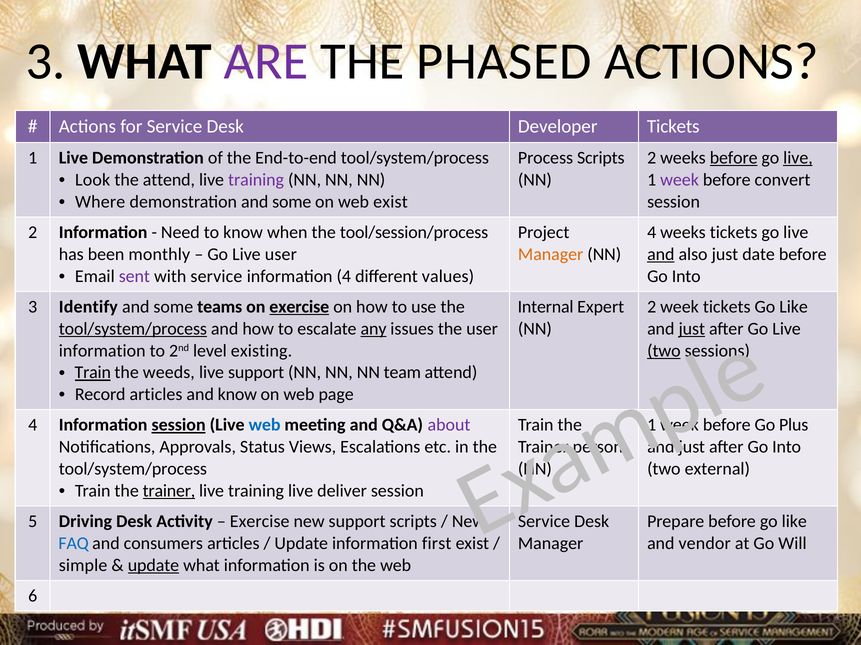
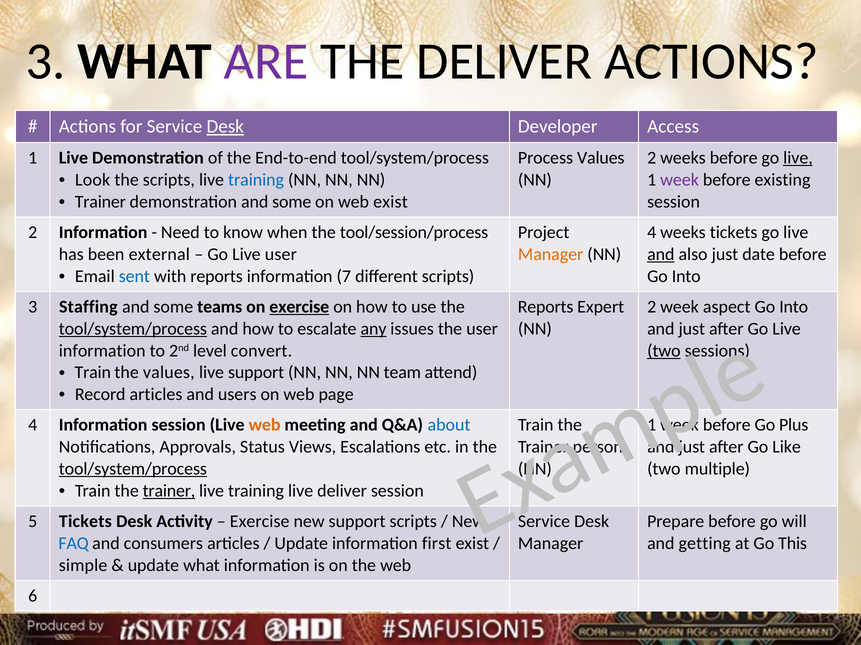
THE PHASED: PHASED -> DELIVER (504, 62)
Desk underline: none -> present (225, 127)
Developer Tickets: Tickets -> Access (673, 127)
Process Scripts: Scripts -> Values (601, 158)
before underline: present -> none (734, 158)
the attend: attend -> scripts (169, 180)
training colour: purple -> blue (256, 180)
convert: convert -> existing (783, 180)
Where: Where -> Trainer (100, 202)
monthly: monthly -> external (159, 255)
sent colour: purple -> blue (134, 276)
with service: service -> reports (217, 276)
information 4: 4 -> 7 (344, 276)
different values: values -> scripts (448, 276)
Identify: Identify -> Staffing (88, 307)
Internal: Internal -> Reports (546, 307)
week tickets: tickets -> aspect (727, 307)
Like: Like -> Into (794, 307)
just underline: present -> none (692, 329)
existing: existing -> convert (262, 351)
Train underline: present -> none (93, 373)
the weeds: weeds -> values (169, 373)
and know: know -> users (237, 395)
session underline: present -> none (179, 426)
web colour: blue -> orange (265, 426)
about colour: purple -> blue (449, 426)
after Go Into: Into -> Like (787, 448)
tool/system/process underline: none -> present (133, 469)
external: external -> multiple (717, 469)
5 Driving: Driving -> Tickets (85, 522)
before go like: like -> will (794, 522)
vendor: vendor -> getting (705, 544)
Will: Will -> This (793, 544)
update underline: present -> none (153, 566)
